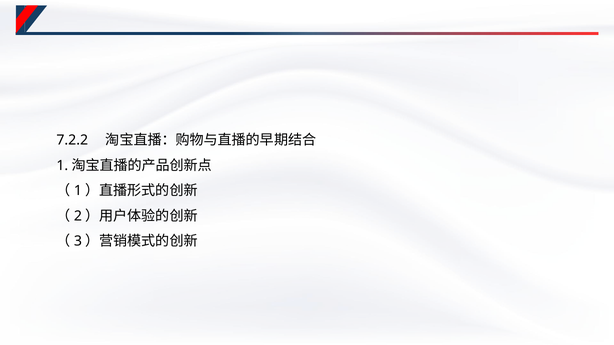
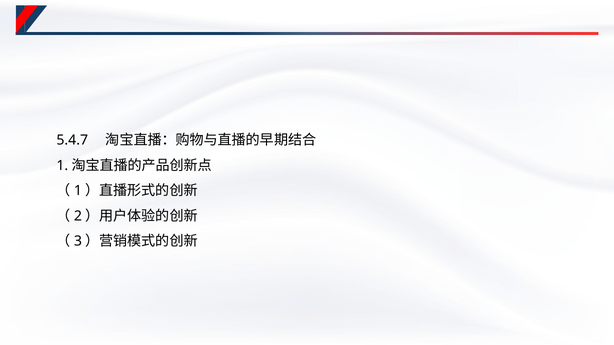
7.2.2: 7.2.2 -> 5.4.7 (72, 140)
